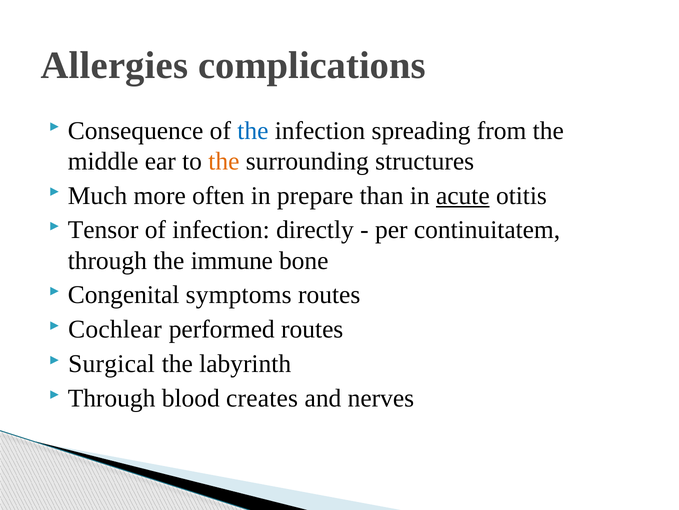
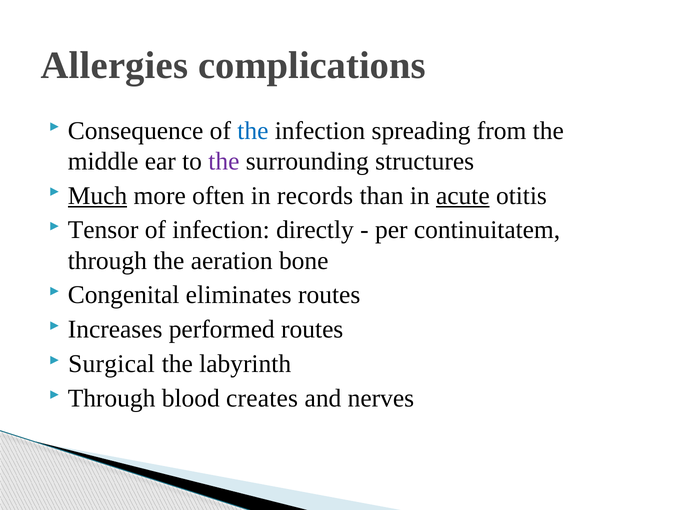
the colour: orange -> purple (224, 161)
Much underline: none -> present (97, 195)
prepare: prepare -> records (315, 195)
immune: immune -> aeration (232, 260)
symptoms: symptoms -> eliminates (239, 295)
Cochlear: Cochlear -> Increases (115, 329)
